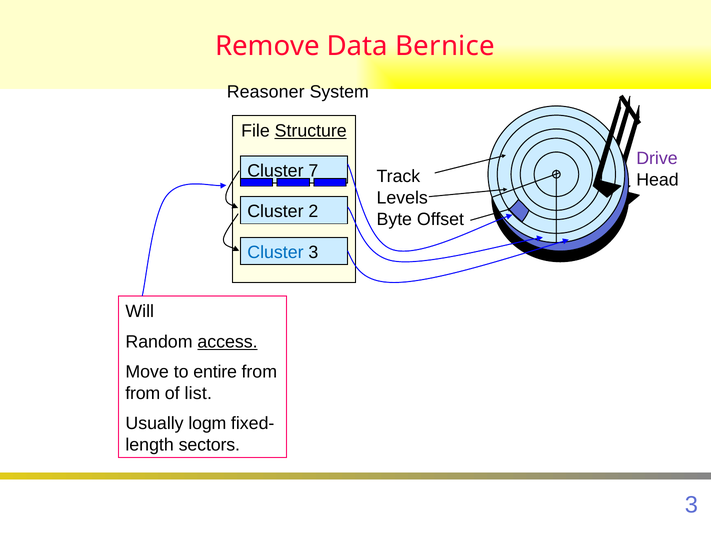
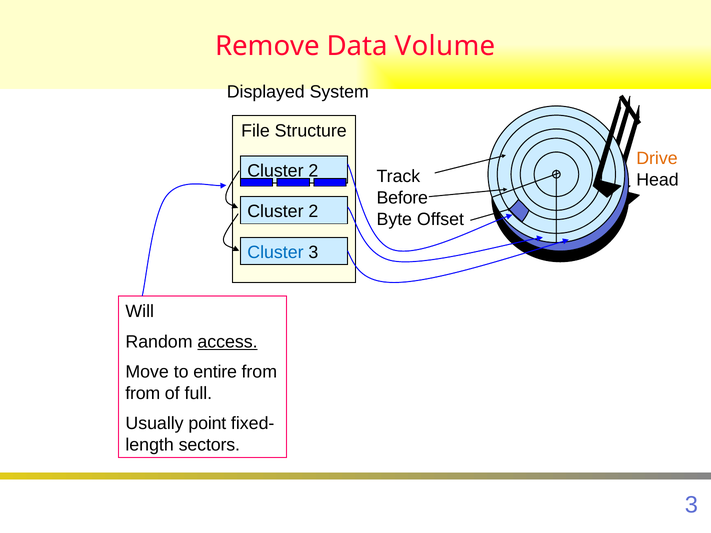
Bernice: Bernice -> Volume (445, 46)
Reasoner: Reasoner -> Displayed (266, 92)
Structure underline: present -> none (311, 131)
Drive colour: purple -> orange (657, 159)
7: 7 -> 2 (313, 171)
Levels: Levels -> Before (402, 198)
list: list -> full (198, 393)
logm: logm -> point (207, 424)
